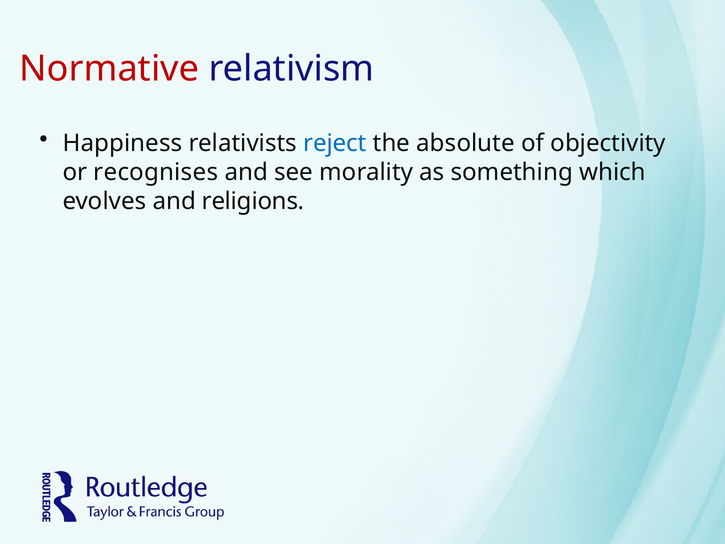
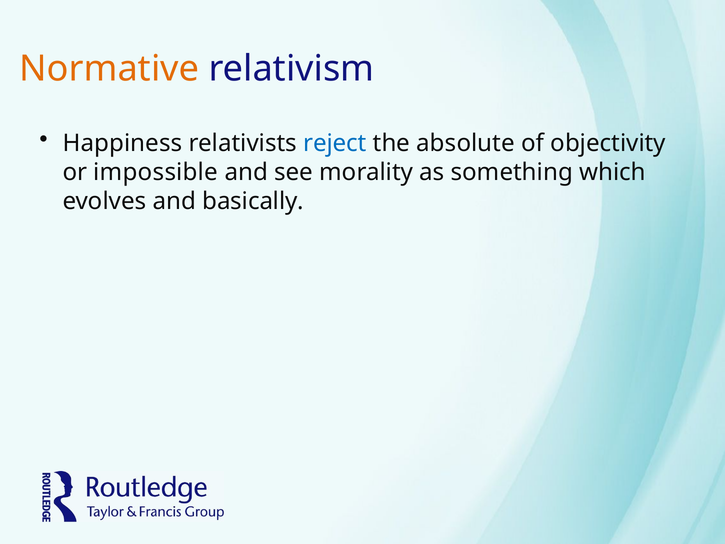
Normative colour: red -> orange (109, 69)
recognises: recognises -> impossible (156, 172)
religions: religions -> basically (253, 201)
